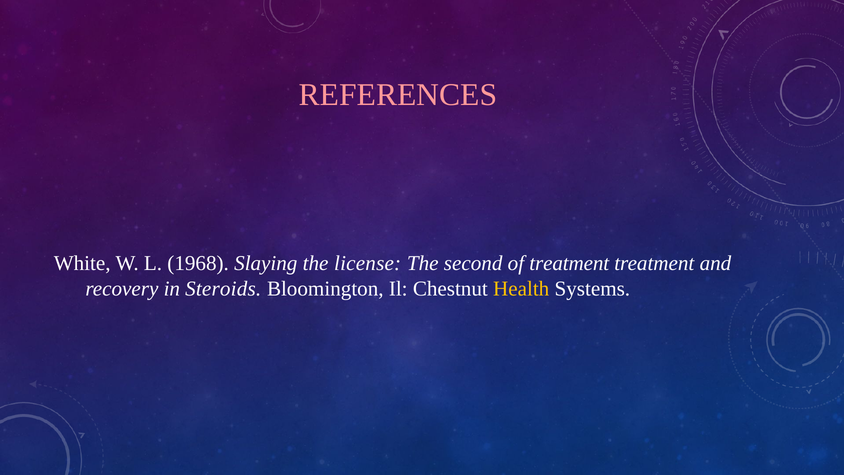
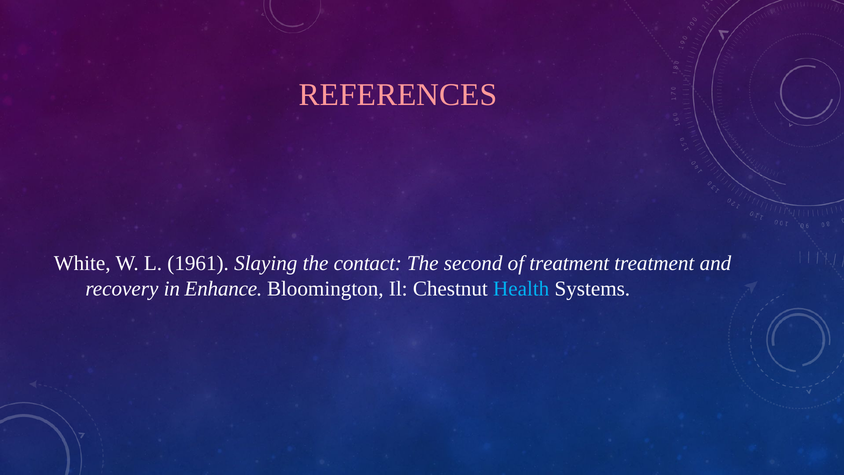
1968: 1968 -> 1961 (198, 263)
license: license -> contact (368, 263)
Steroids: Steroids -> Enhance (223, 289)
Health colour: yellow -> light blue (521, 289)
